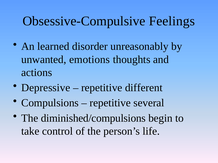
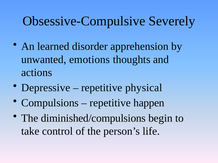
Feelings: Feelings -> Severely (172, 21)
unreasonably: unreasonably -> apprehension (139, 47)
different: different -> physical (144, 88)
several: several -> happen (149, 103)
